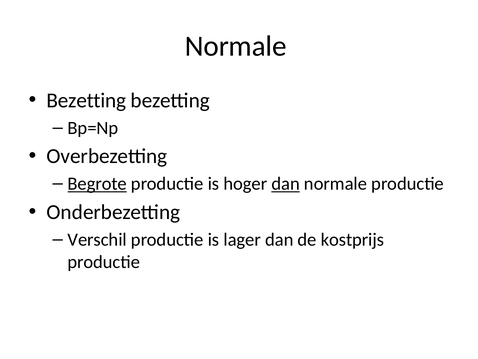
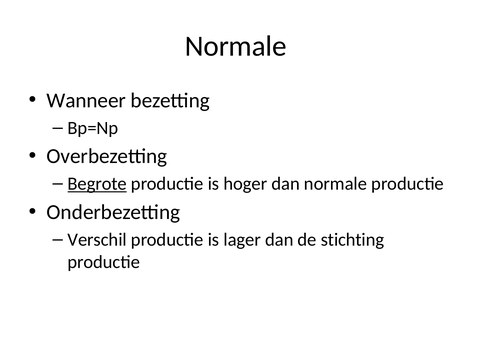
Bezetting: Bezetting -> Wanneer (86, 100)
dan underline: present -> none (286, 184)
kostprijs: kostprijs -> stichting (352, 239)
